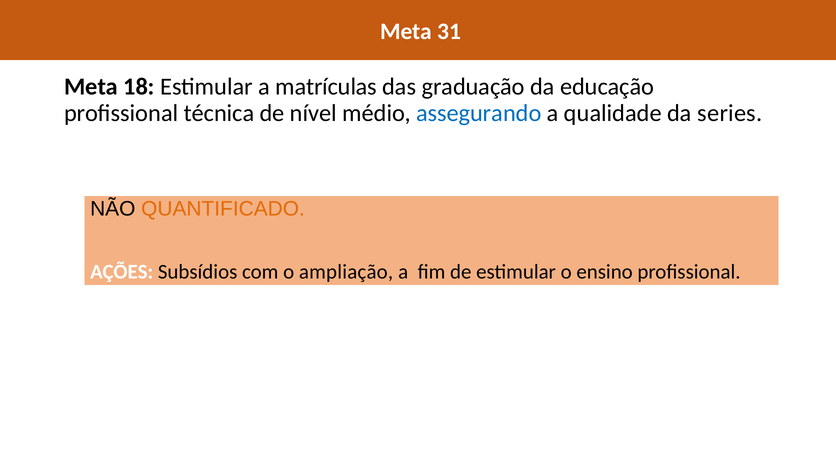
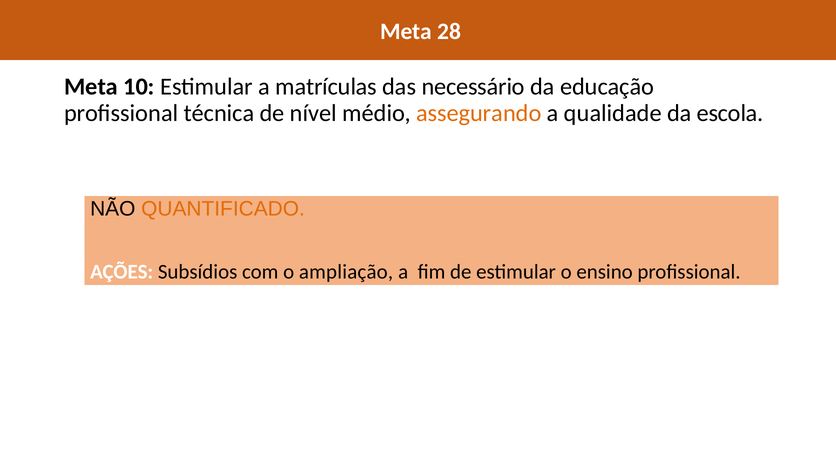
31: 31 -> 28 (449, 31)
18: 18 -> 10 (139, 87)
graduação: graduação -> necessário (473, 87)
assegurando colour: blue -> orange (479, 113)
series: series -> escola (730, 113)
